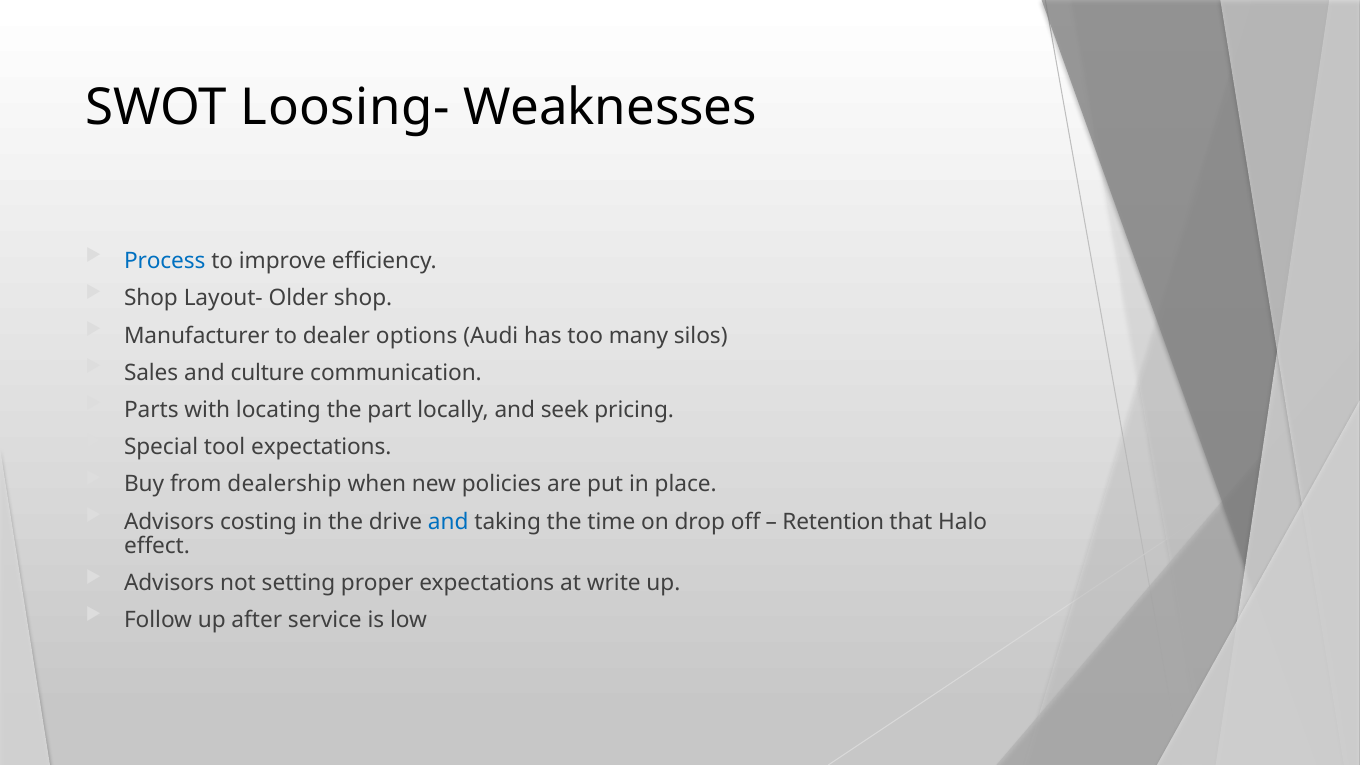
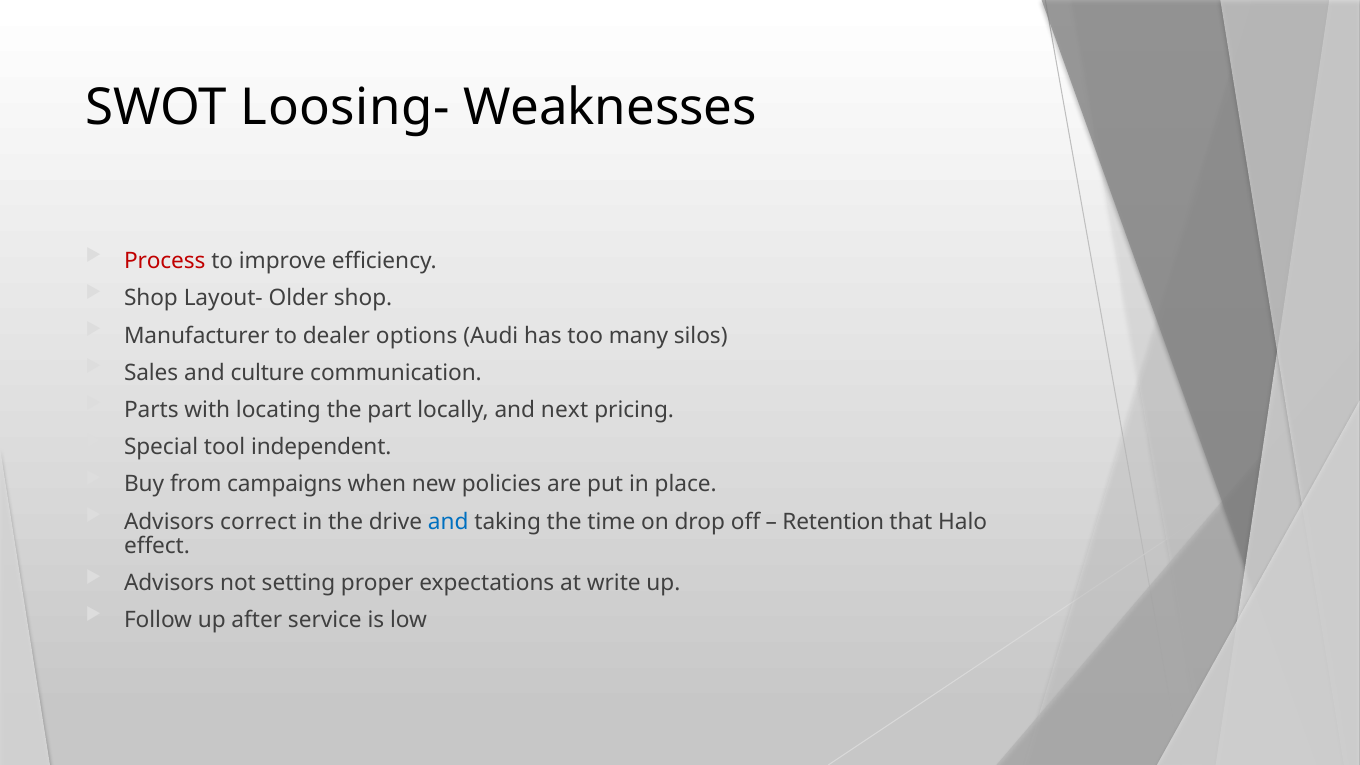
Process colour: blue -> red (165, 261)
seek: seek -> next (565, 410)
tool expectations: expectations -> independent (321, 447)
dealership: dealership -> campaigns (285, 484)
costing: costing -> correct (258, 522)
